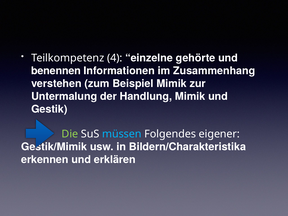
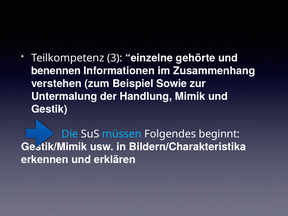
4: 4 -> 3 (115, 58)
Beispiel Mimik: Mimik -> Sowie (172, 84)
Die colour: light green -> light blue (70, 134)
eigener: eigener -> beginnt (219, 134)
